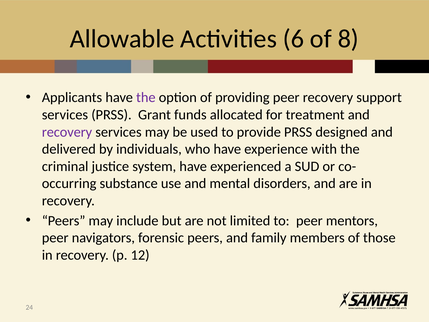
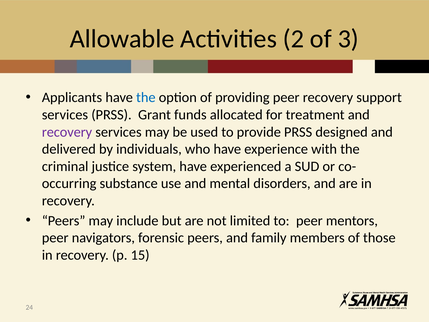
6: 6 -> 2 (293, 39)
8: 8 -> 3 (348, 39)
the colour: purple -> blue (146, 98)
12: 12 -> 15 (140, 255)
